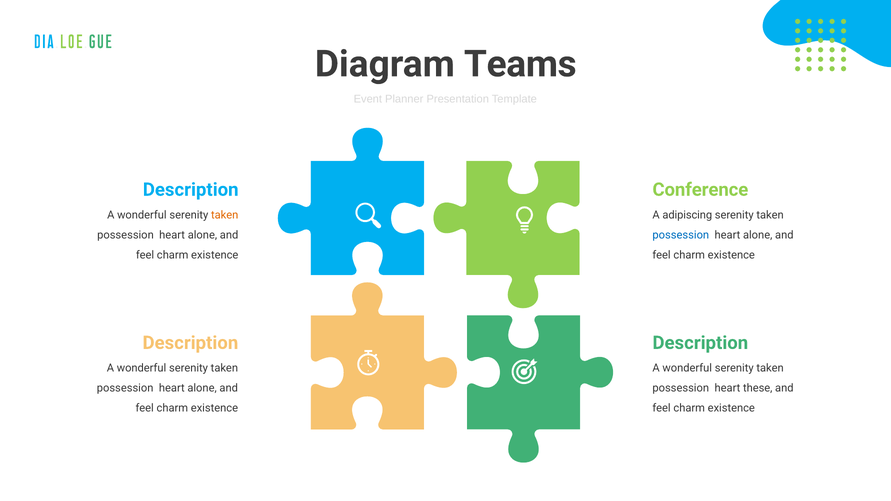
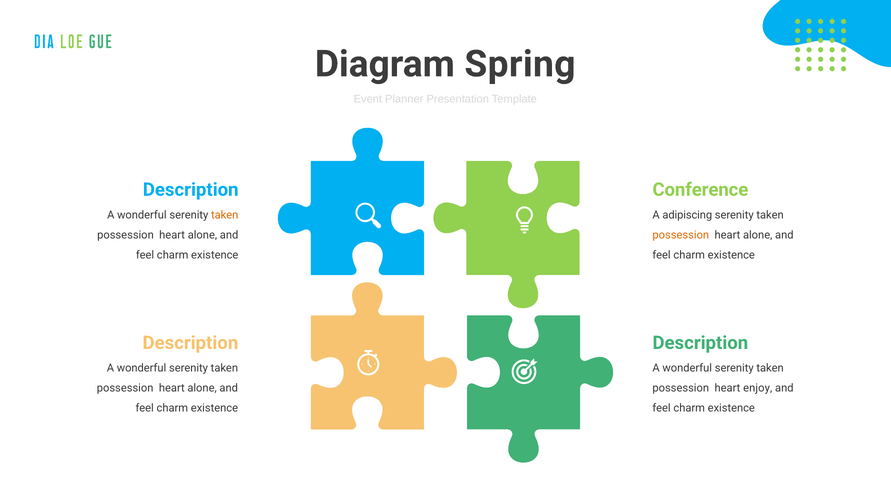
Teams: Teams -> Spring (520, 64)
possession colour: blue -> orange (681, 235)
these: these -> enjoy (758, 388)
